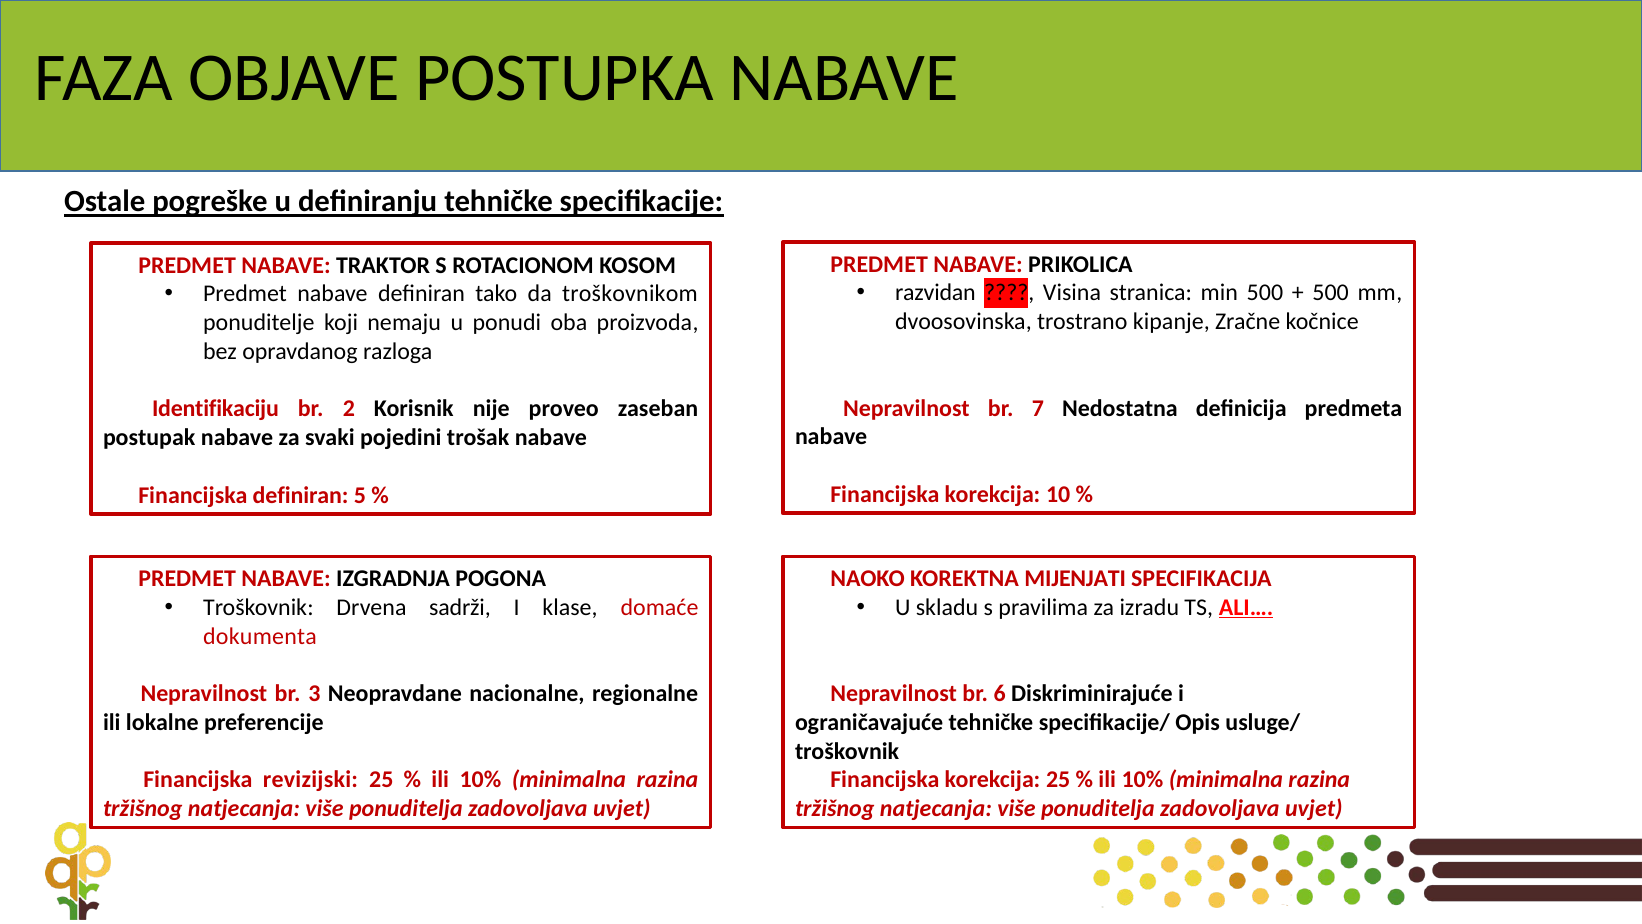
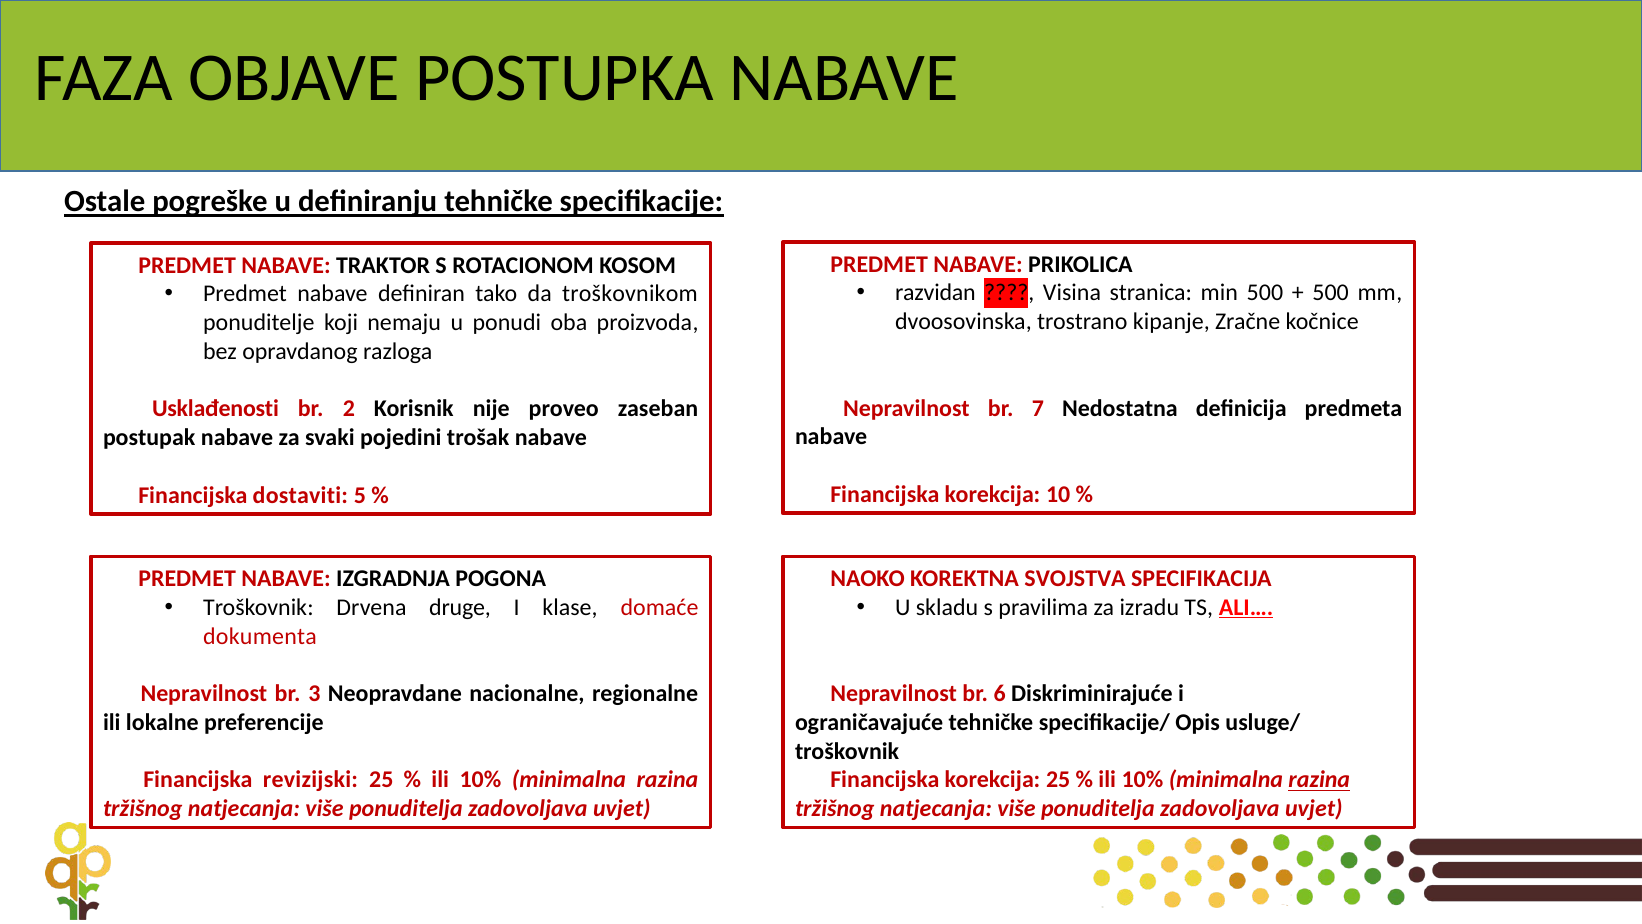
Identifikaciju: Identifikaciju -> Usklađenosti (215, 409)
definiran: definiran -> dostaviti (300, 495)
MIJENJATI: MIJENJATI -> SVOJSTVA (1075, 578)
sadrži: sadrži -> druge (460, 607)
razina underline: none -> present (1319, 780)
